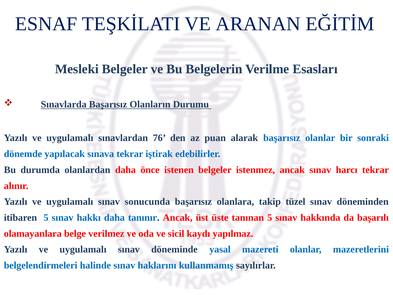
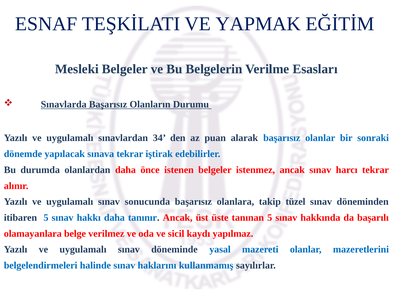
ARANAN: ARANAN -> YAPMAK (258, 24)
76: 76 -> 34 (159, 138)
